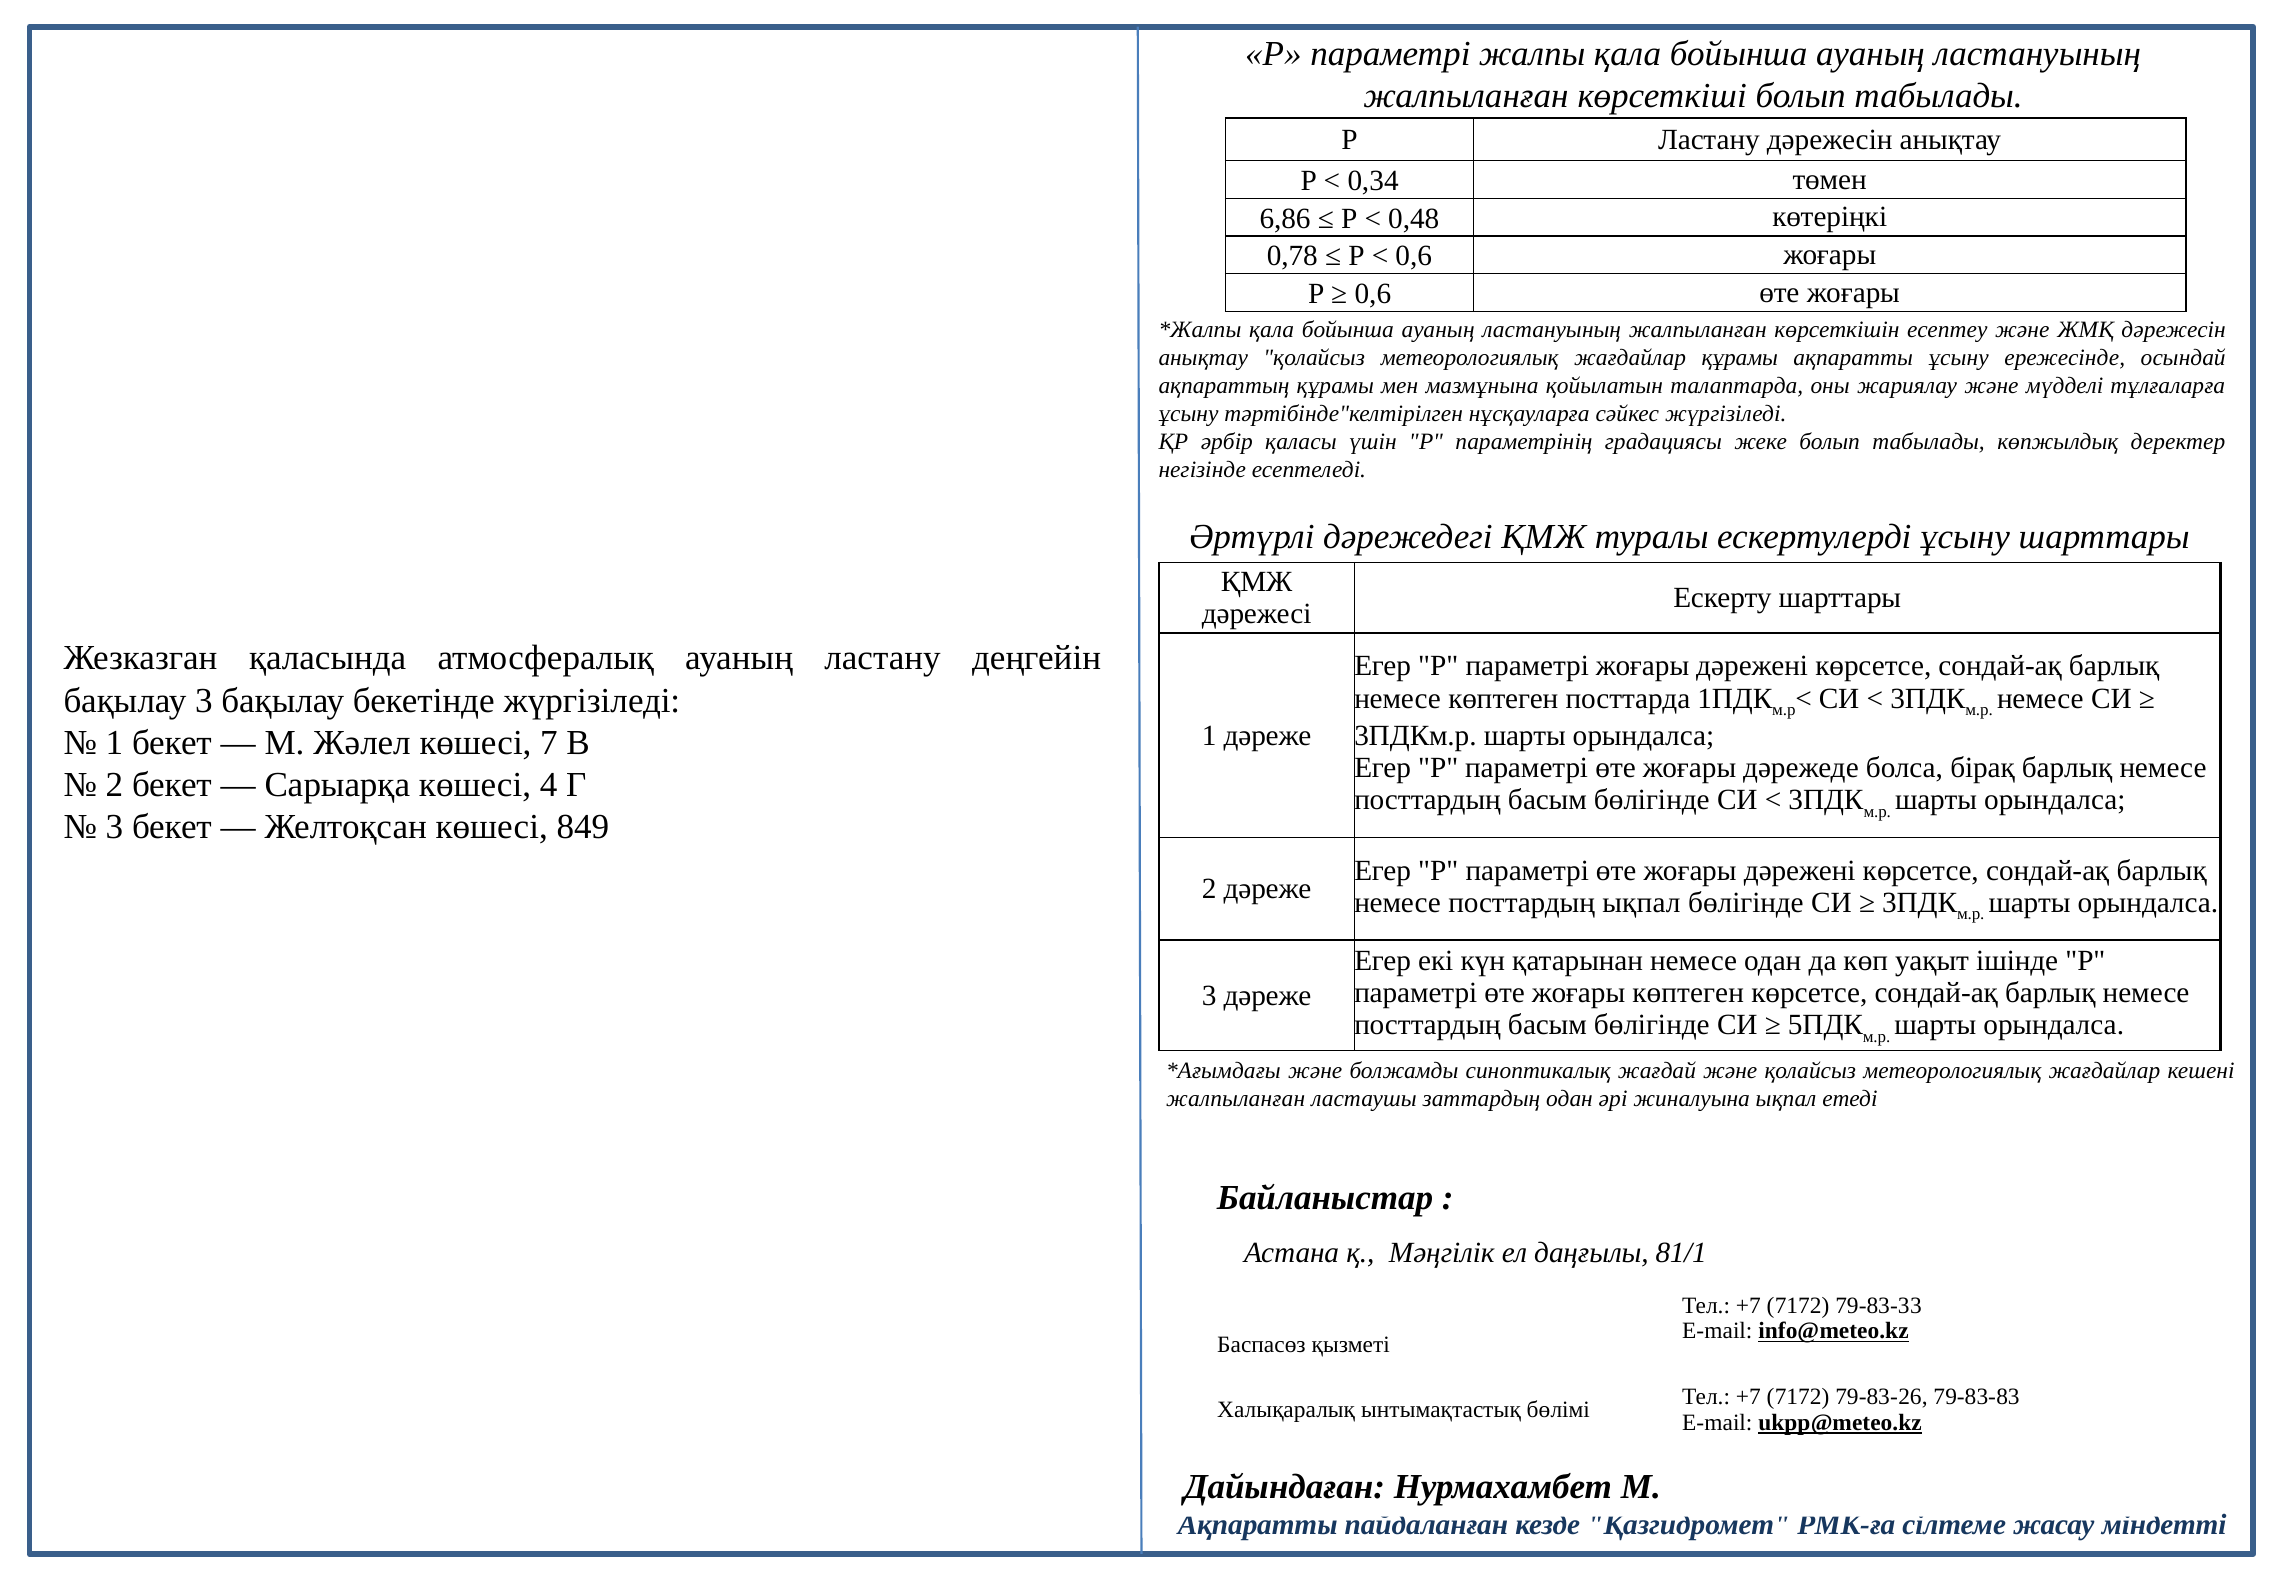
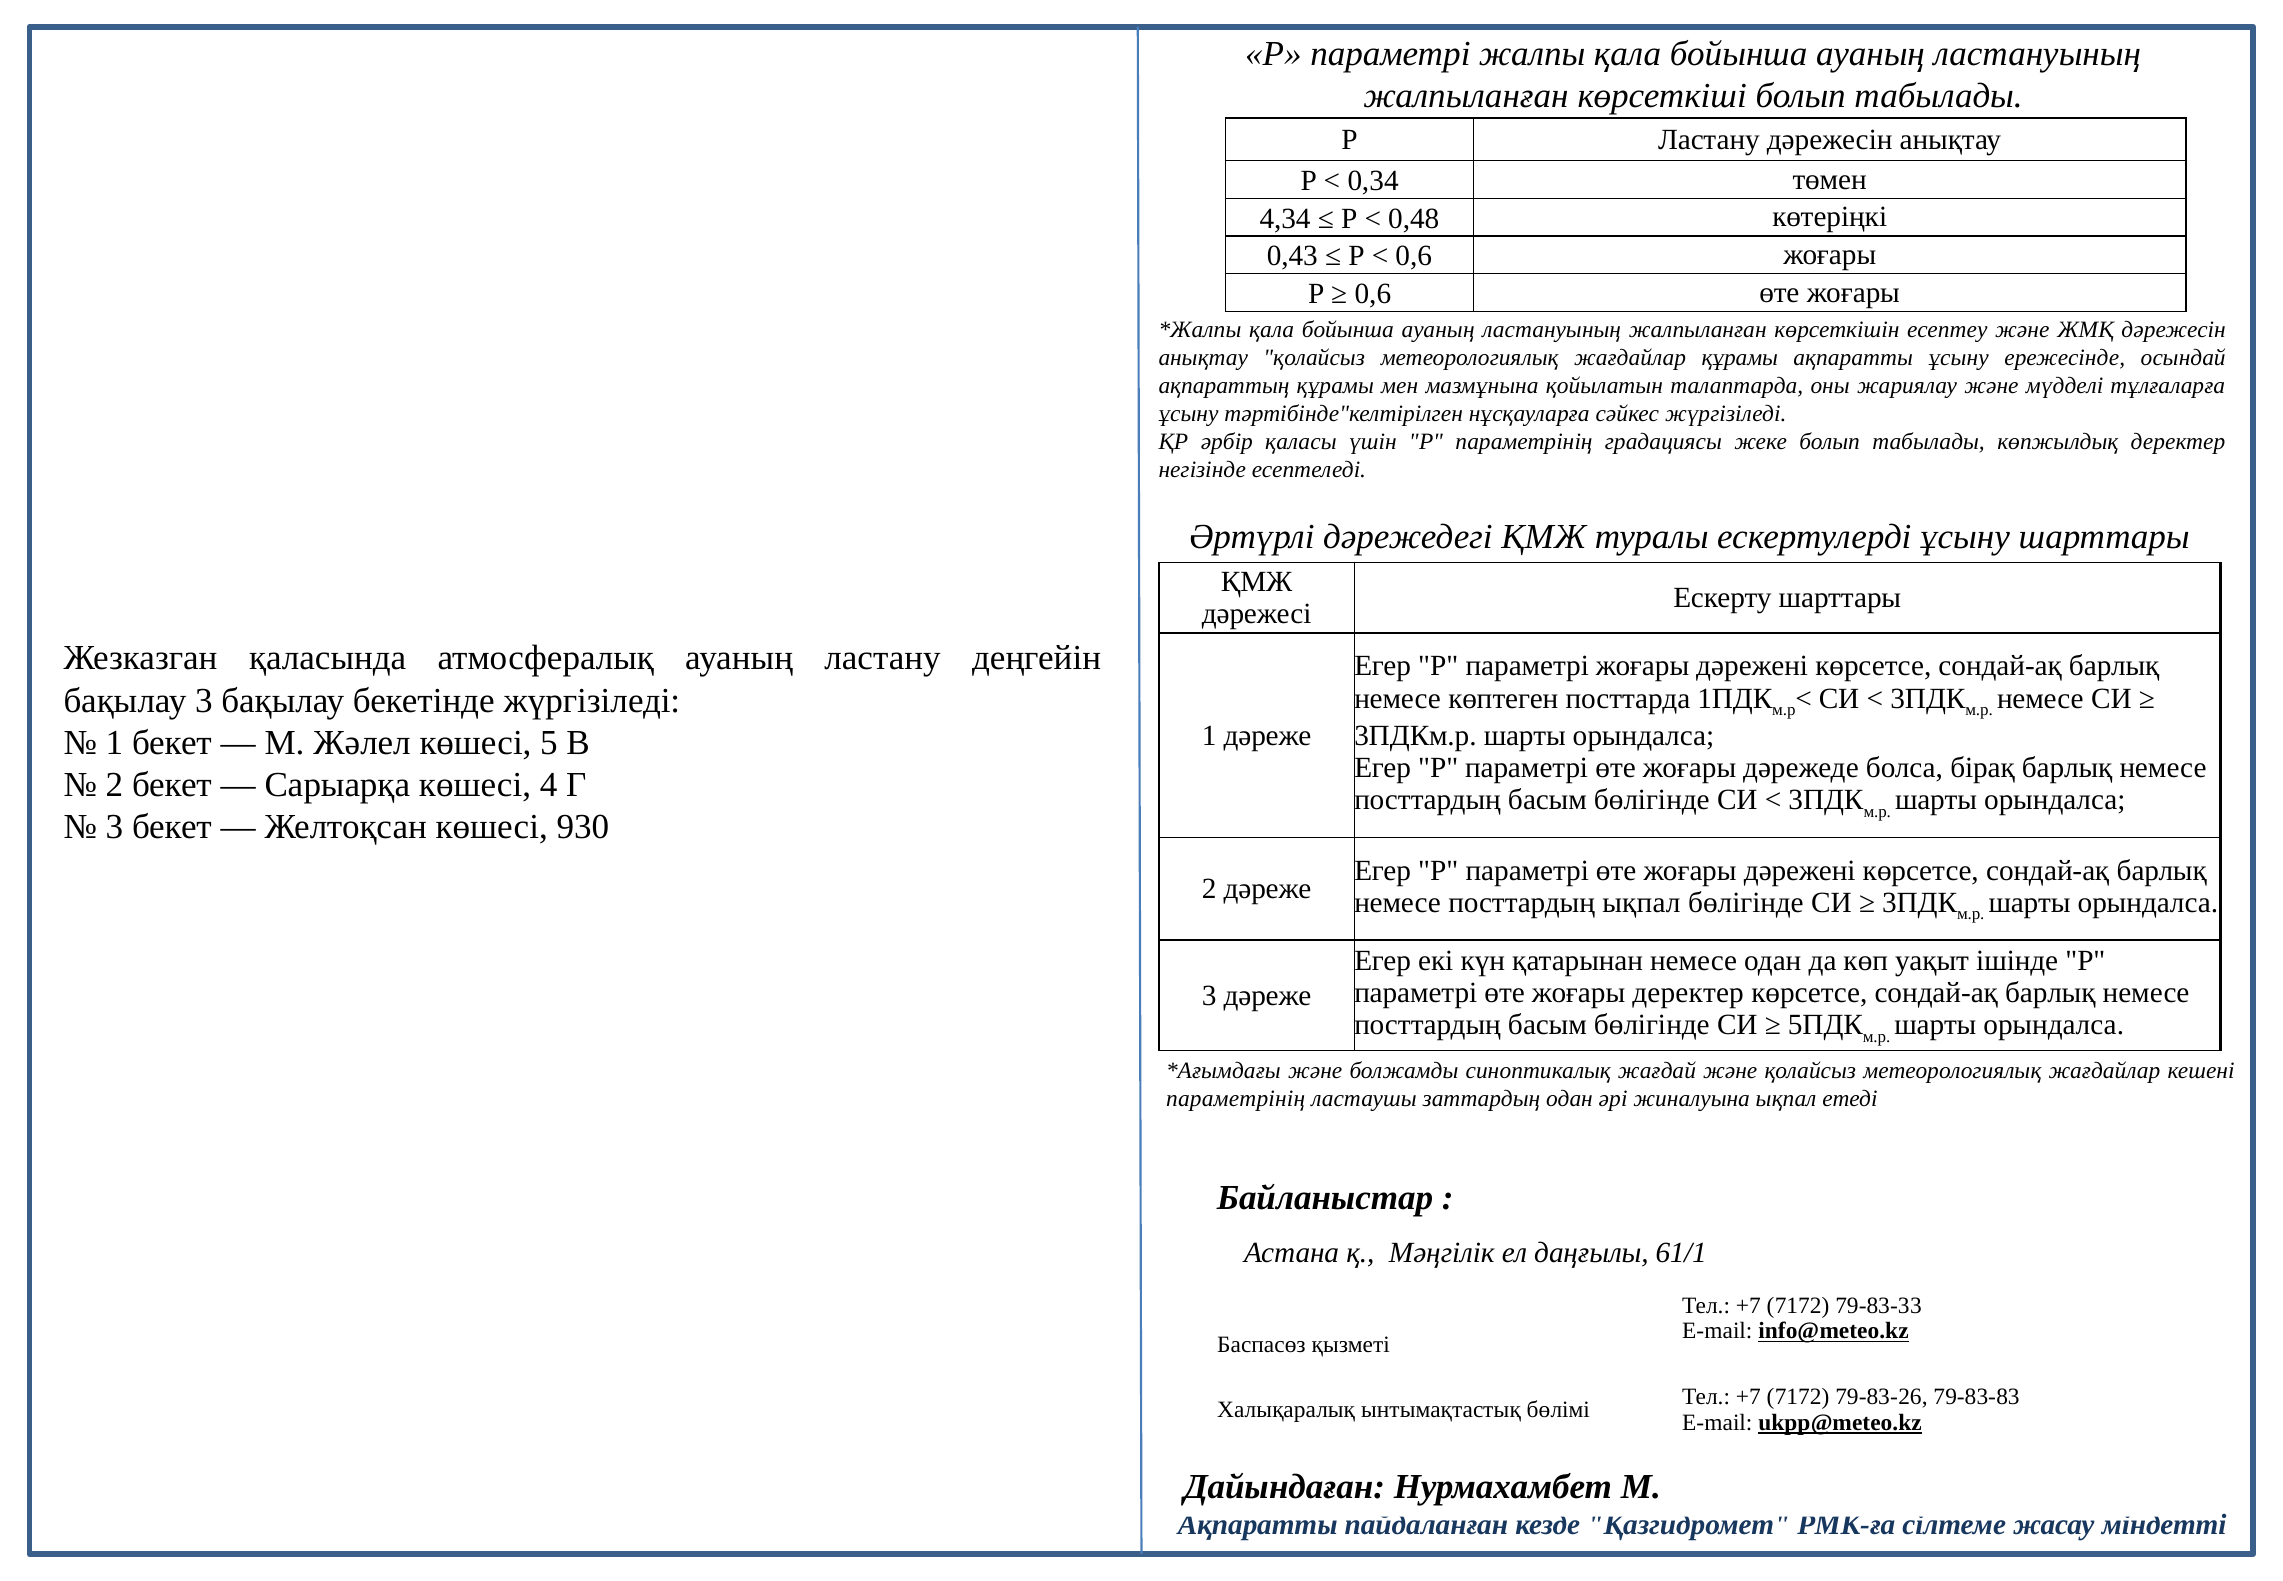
6,86: 6,86 -> 4,34 (1285, 218)
0,78: 0,78 -> 0,43 (1292, 256)
7: 7 -> 5 (549, 742)
849: 849 -> 930 (583, 827)
жоғары көптеген: көптеген -> деректер (1688, 993)
жалпыланған: жалпыланған -> параметрінің (1236, 1099)
81/1: 81/1 -> 61/1 (1681, 1253)
